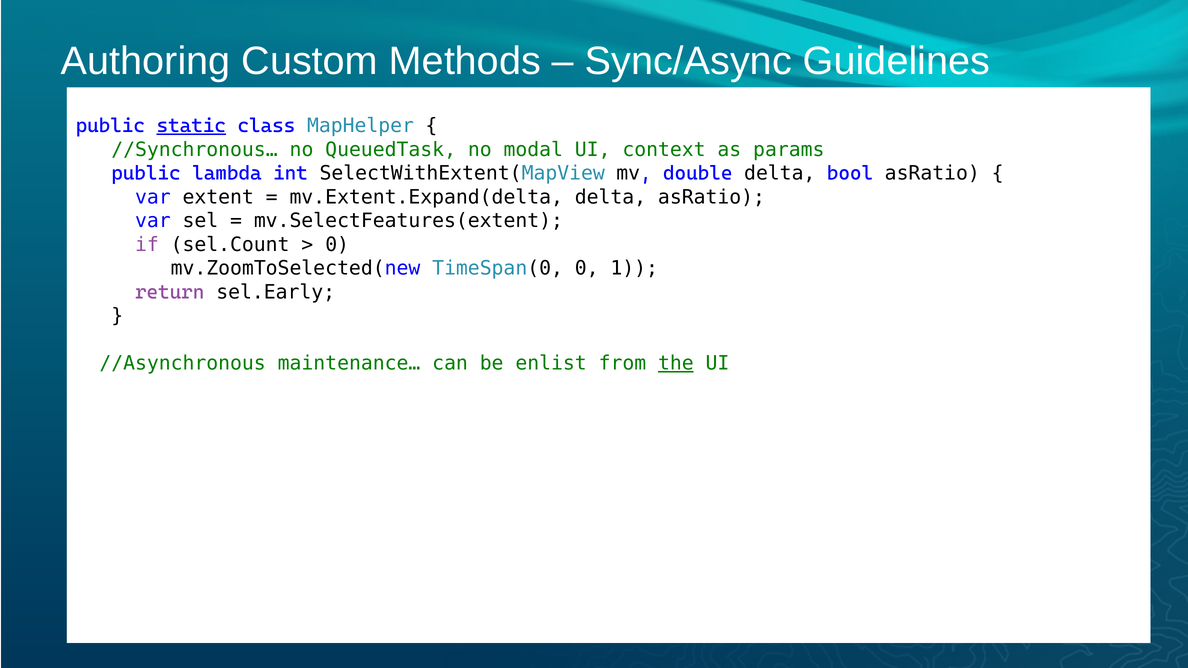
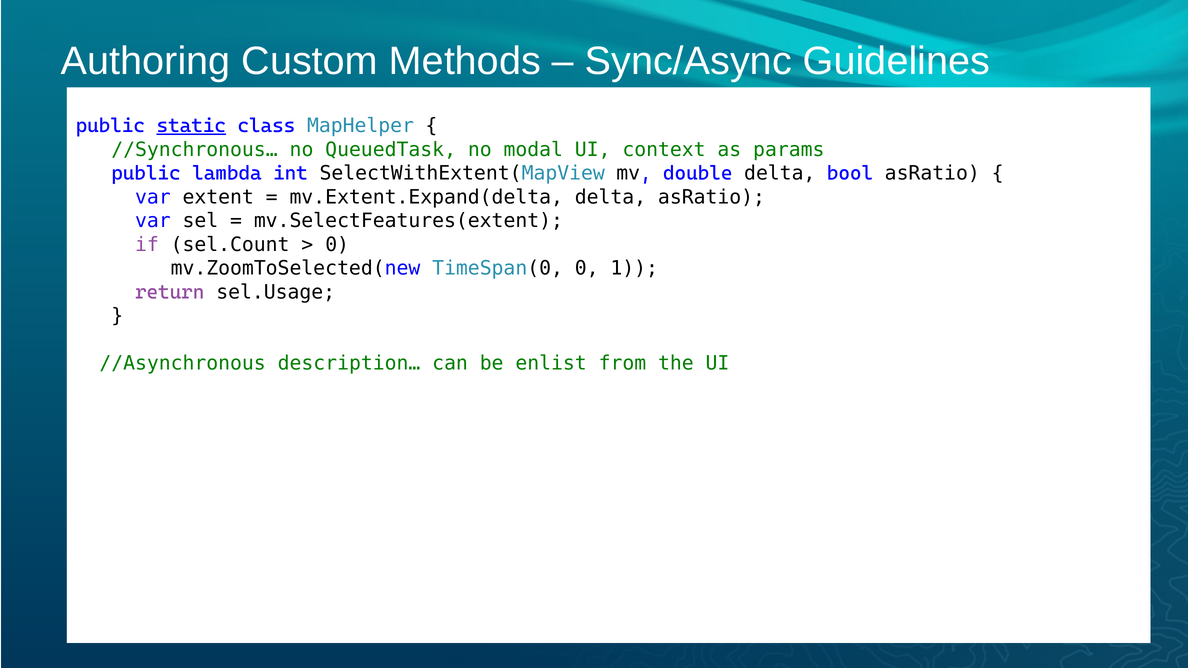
sel.Early: sel.Early -> sel.Usage (276, 292)
maintenance…: maintenance… -> description… (349, 363)
the underline: present -> none (676, 363)
